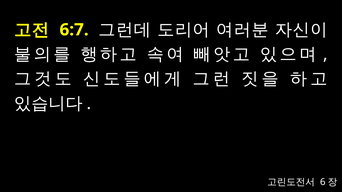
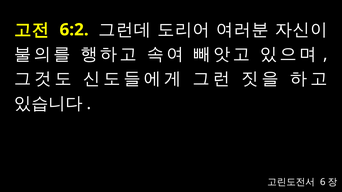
6:7: 6:7 -> 6:2 (74, 30)
